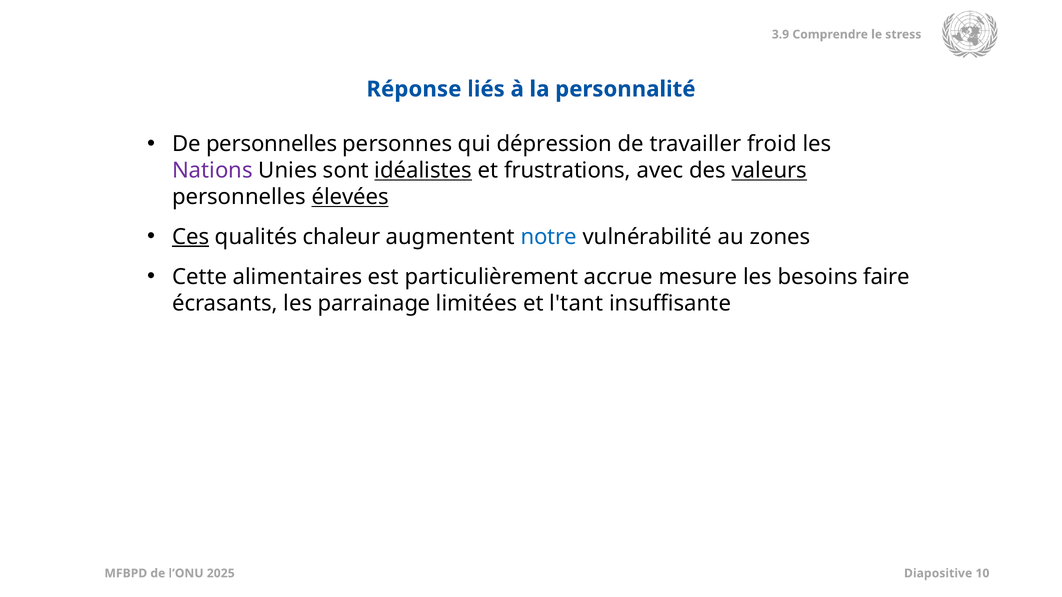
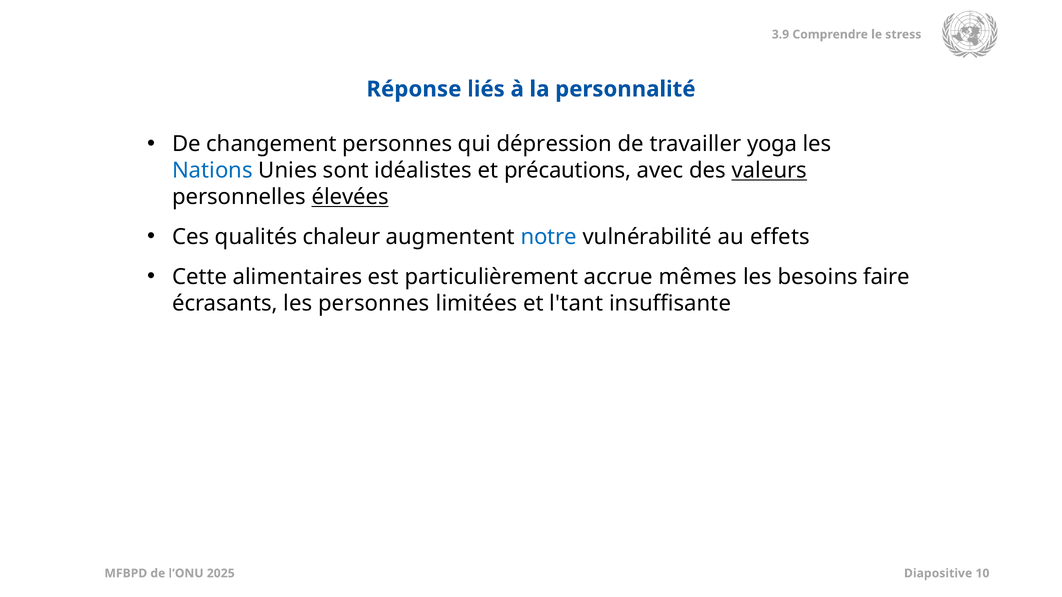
De personnelles: personnelles -> changement (272, 144)
froid: froid -> yoga (772, 144)
Nations colour: purple -> blue (212, 171)
idéalistes underline: present -> none (423, 171)
frustrations: frustrations -> précautions (568, 171)
Ces underline: present -> none (191, 237)
zones: zones -> effets (780, 237)
mesure: mesure -> mêmes (698, 277)
les parrainage: parrainage -> personnes (374, 303)
